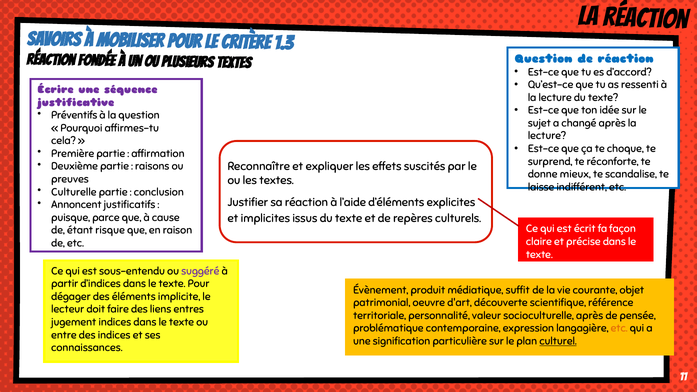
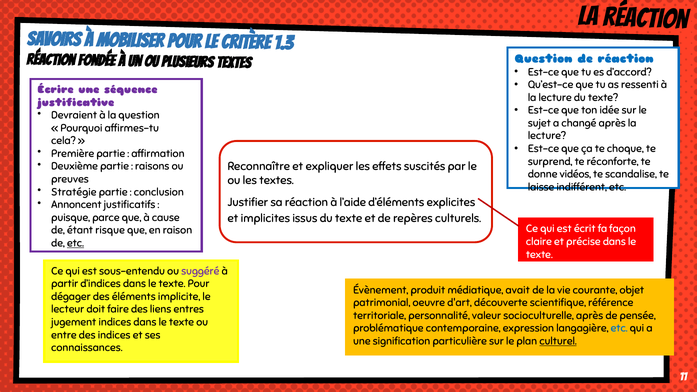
Préventifs: Préventifs -> Devraient (74, 115)
mieux: mieux -> vidéos (575, 174)
Culturelle: Culturelle -> Stratégie (74, 192)
etc underline: none -> present (75, 243)
suffit: suffit -> avait (518, 290)
etc colour: orange -> blue (619, 328)
